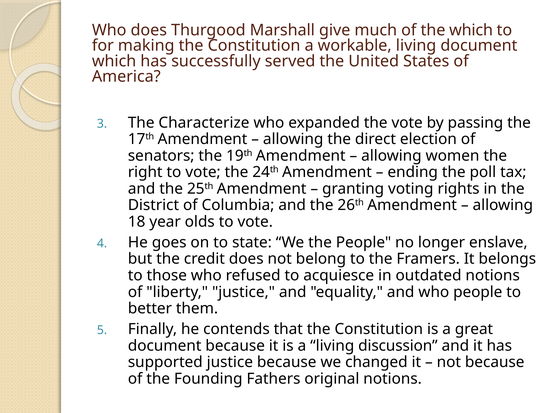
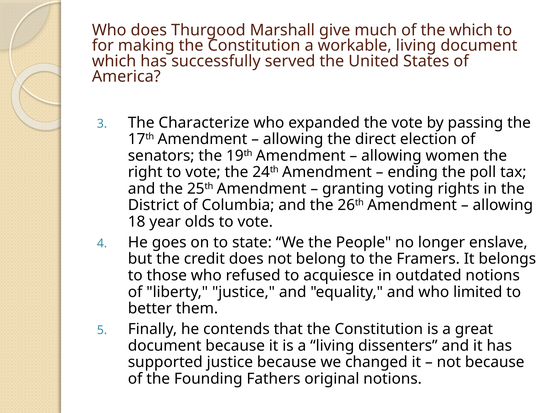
who people: people -> limited (478, 292)
discussion: discussion -> dissenters (398, 346)
